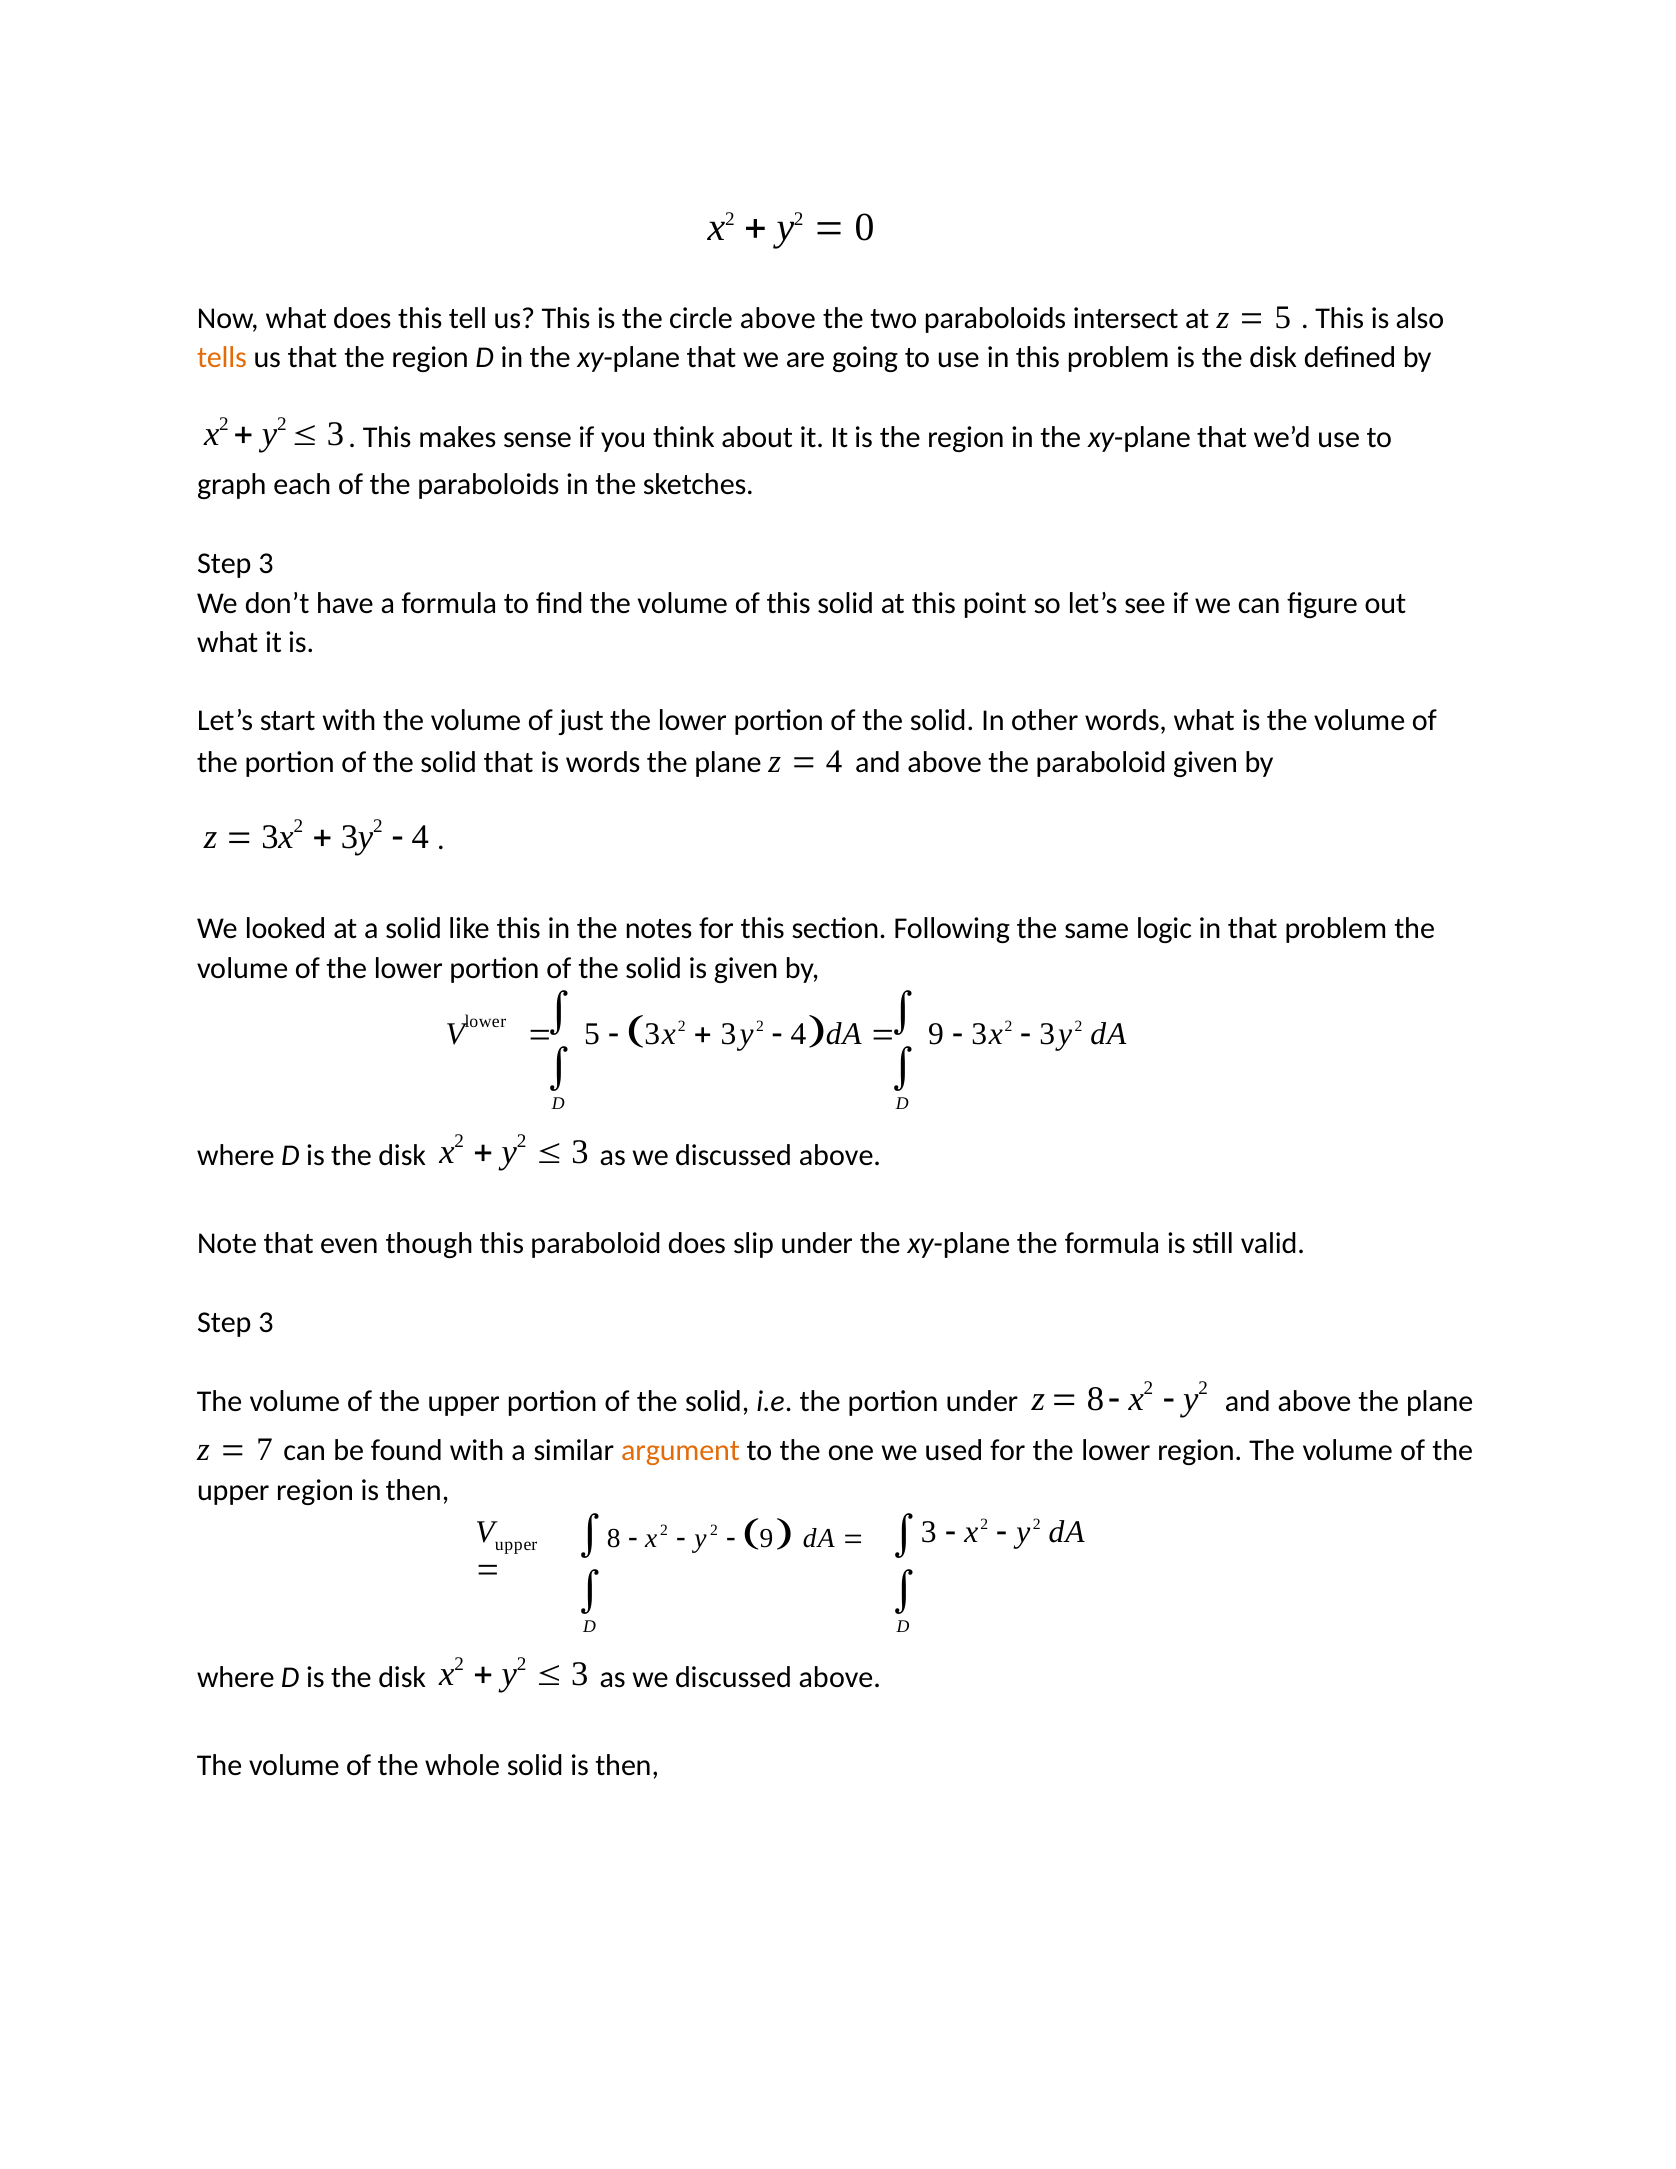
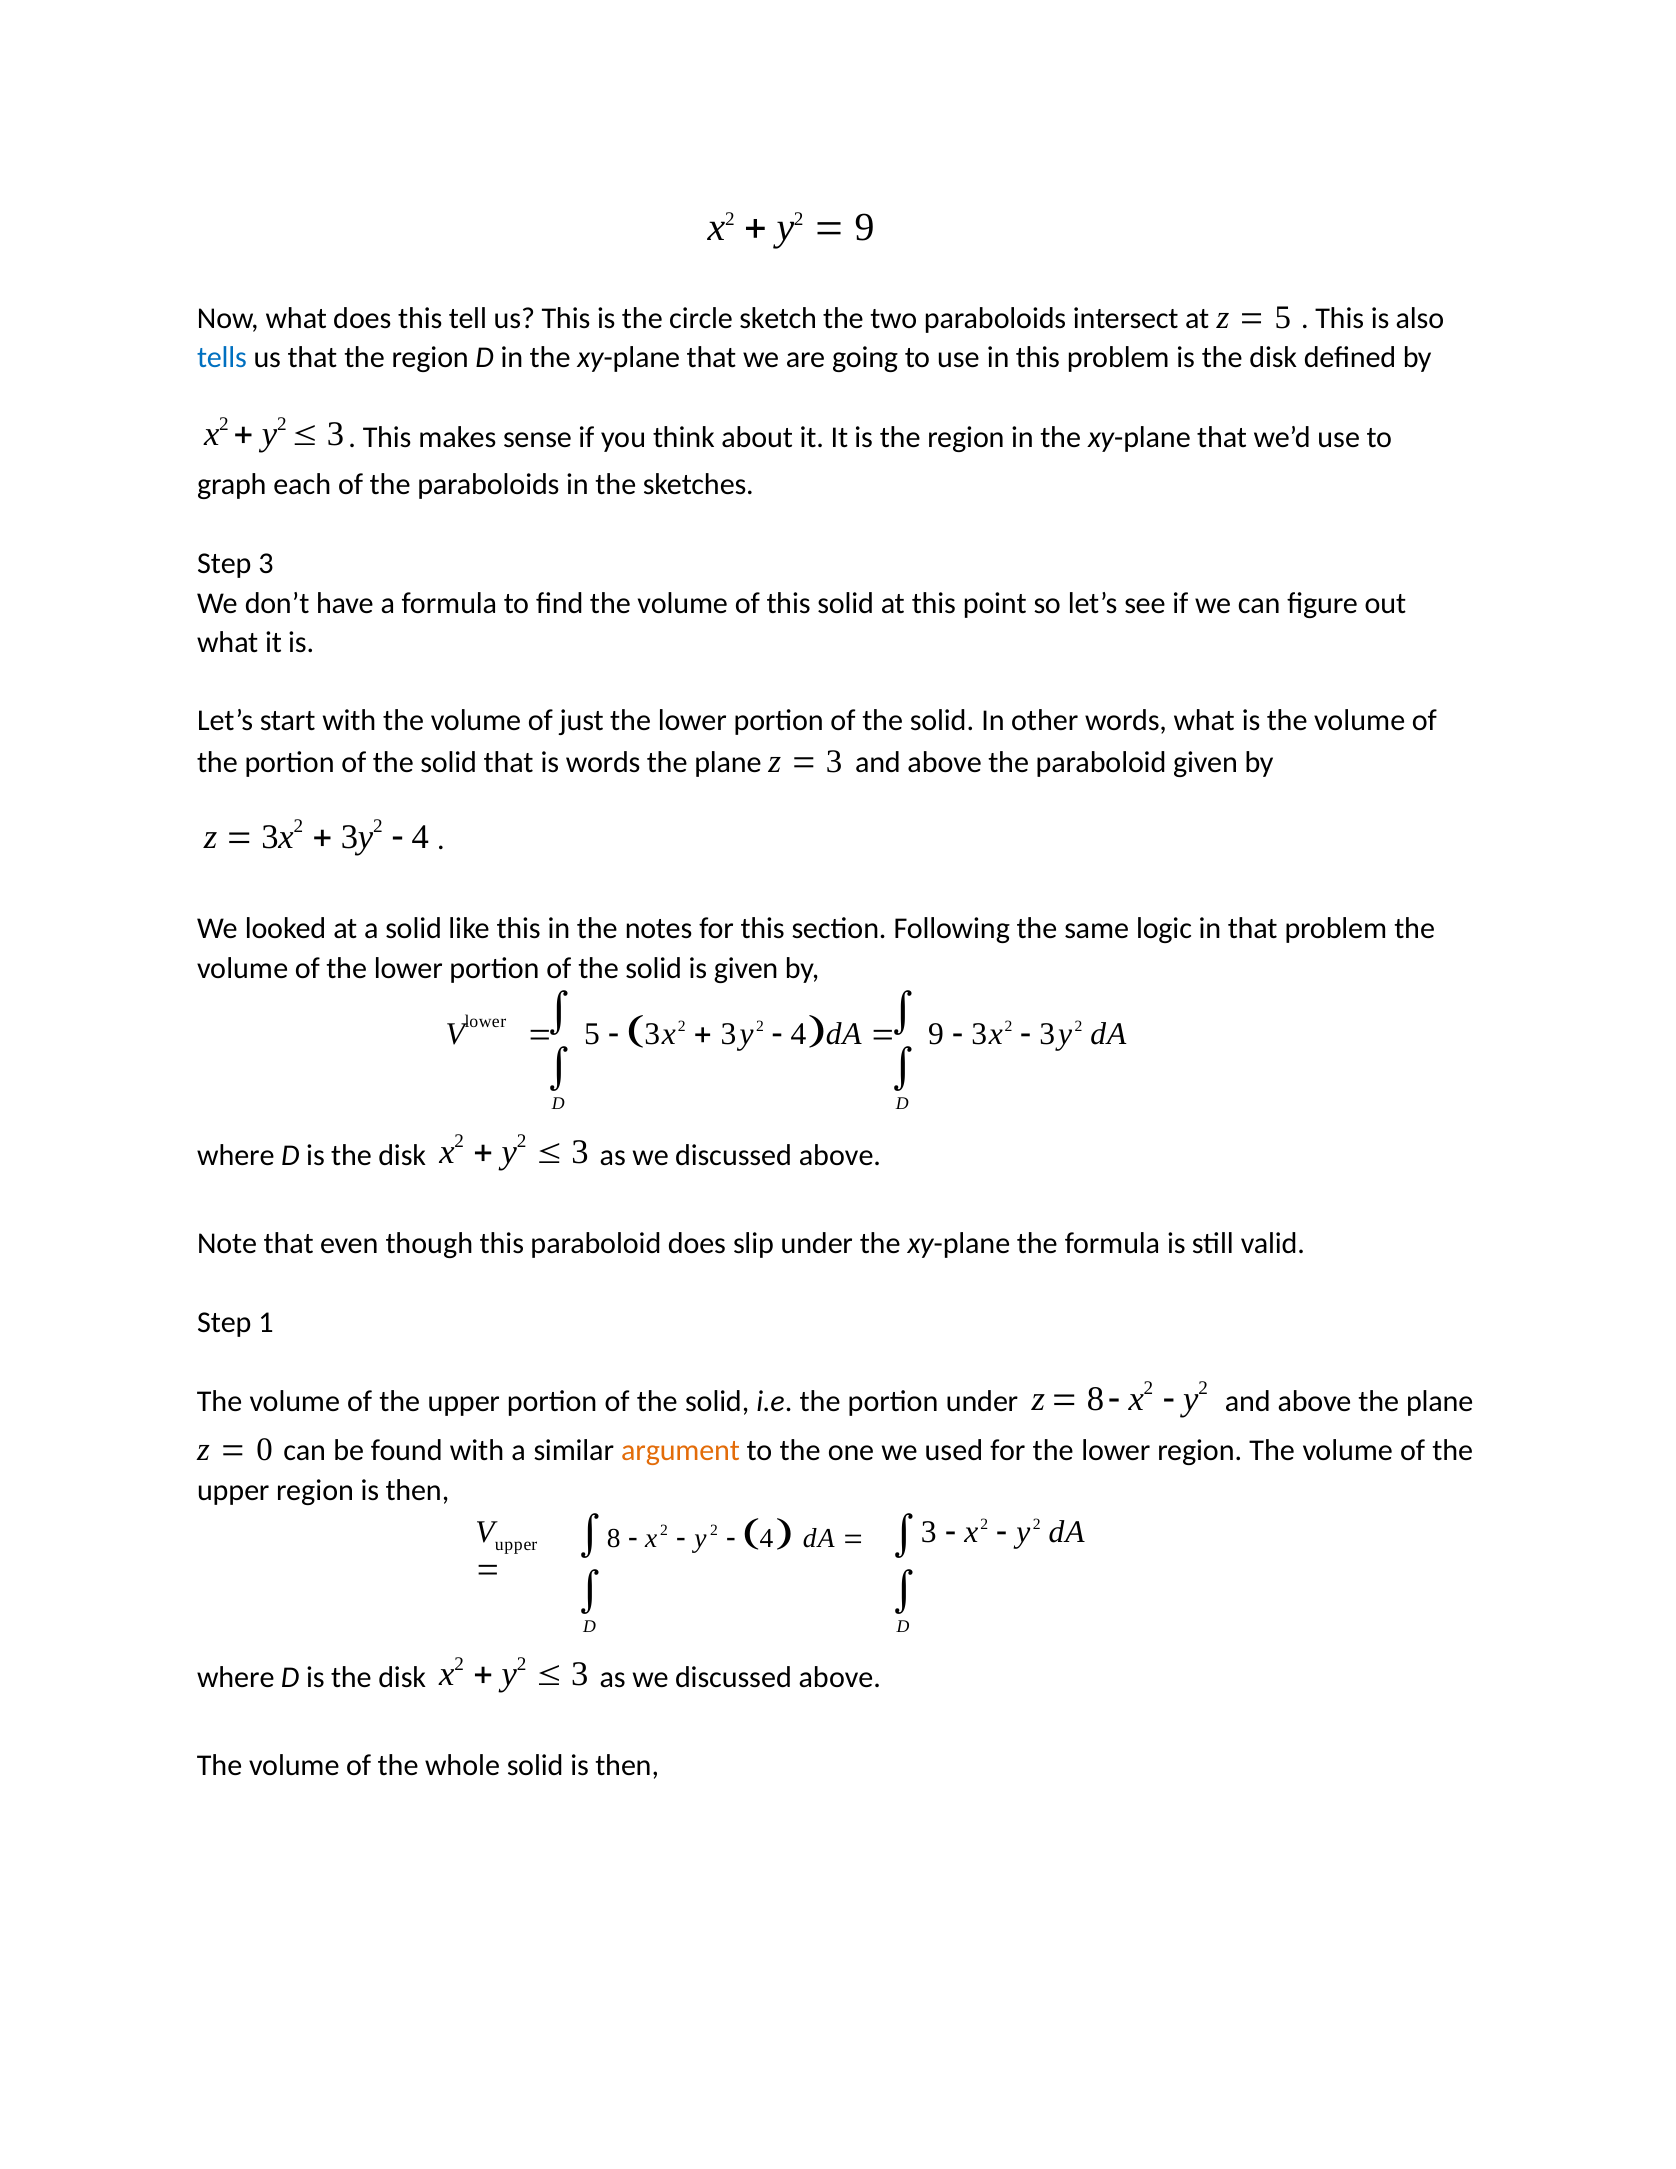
0: 0 -> 9 (865, 227)
circle above: above -> sketch (778, 319)
tells colour: orange -> blue (222, 358)
4: 4 -> 3 (834, 762)
3: 3 -> 1 (266, 1323)
7: 7 -> 0 (265, 1450)
9: 9 -> 4 (766, 1538)
